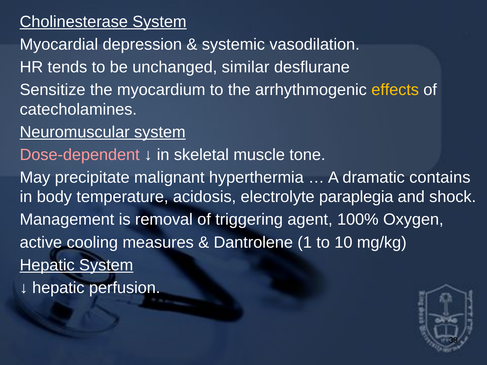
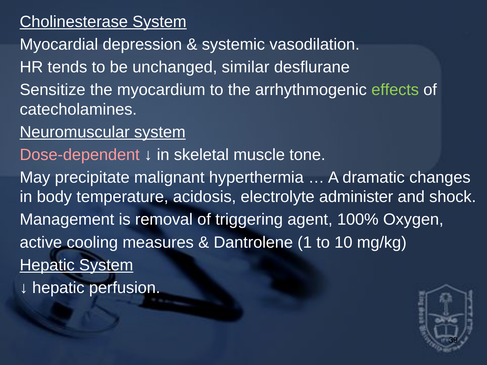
effects colour: yellow -> light green (395, 90)
contains: contains -> changes (440, 178)
paraplegia: paraplegia -> administer (356, 197)
